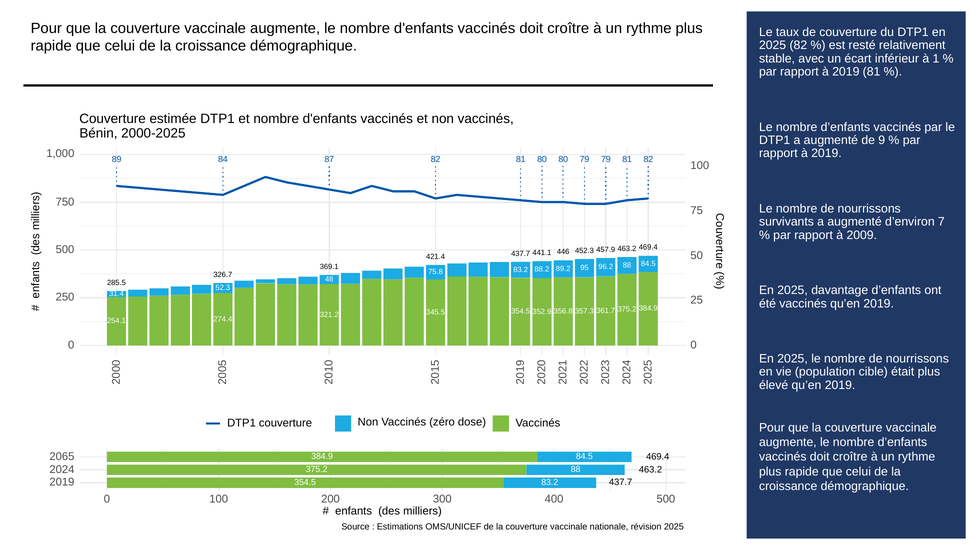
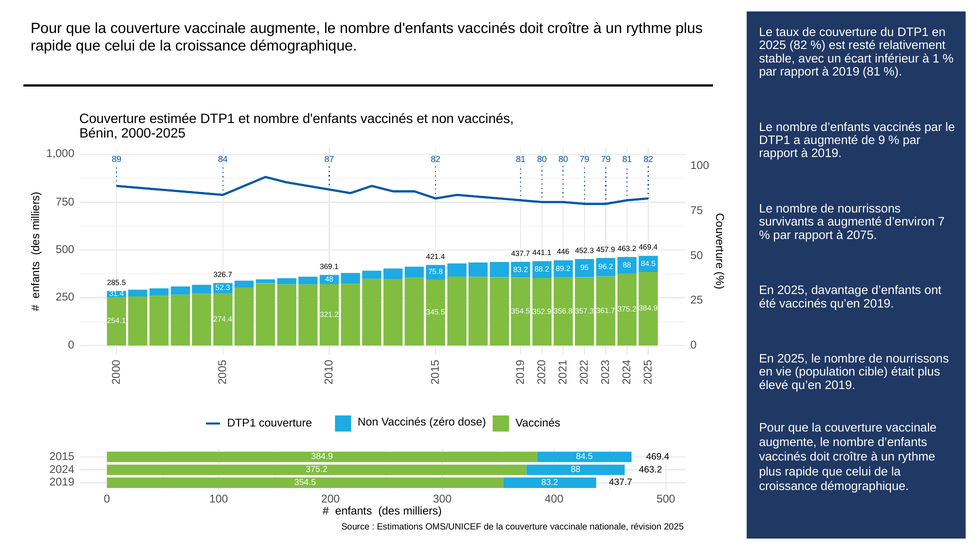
2009: 2009 -> 2075 (862, 235)
2065: 2065 -> 2015 (62, 457)
